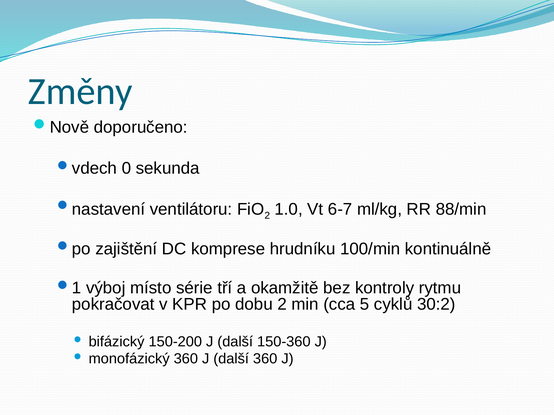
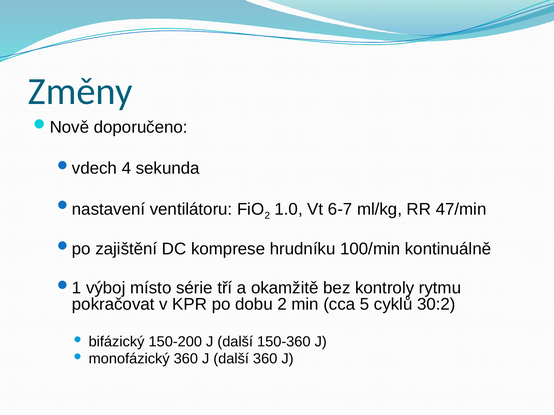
0: 0 -> 4 (126, 168)
88/min: 88/min -> 47/min (461, 209)
